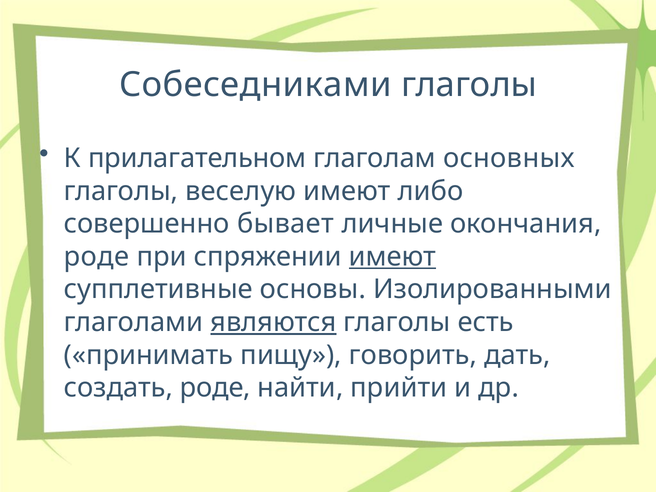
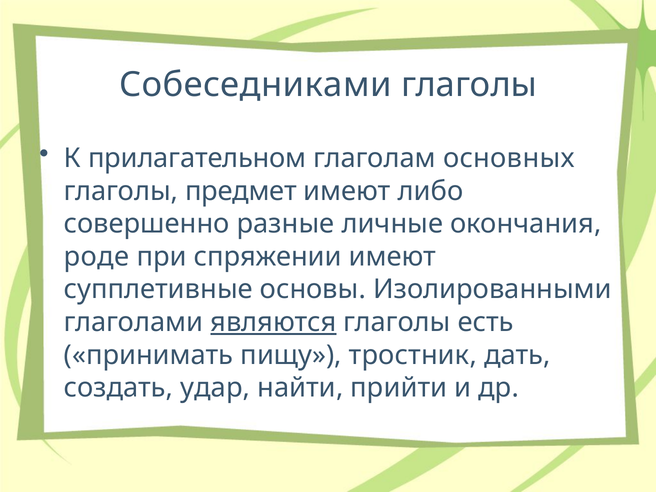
веселую: веселую -> предмет (241, 191)
бывает: бывает -> разные (286, 224)
имеют underline: present -> none (393, 257)
говорить: говорить -> тростник (413, 355)
создать роде: роде -> удар (215, 388)
